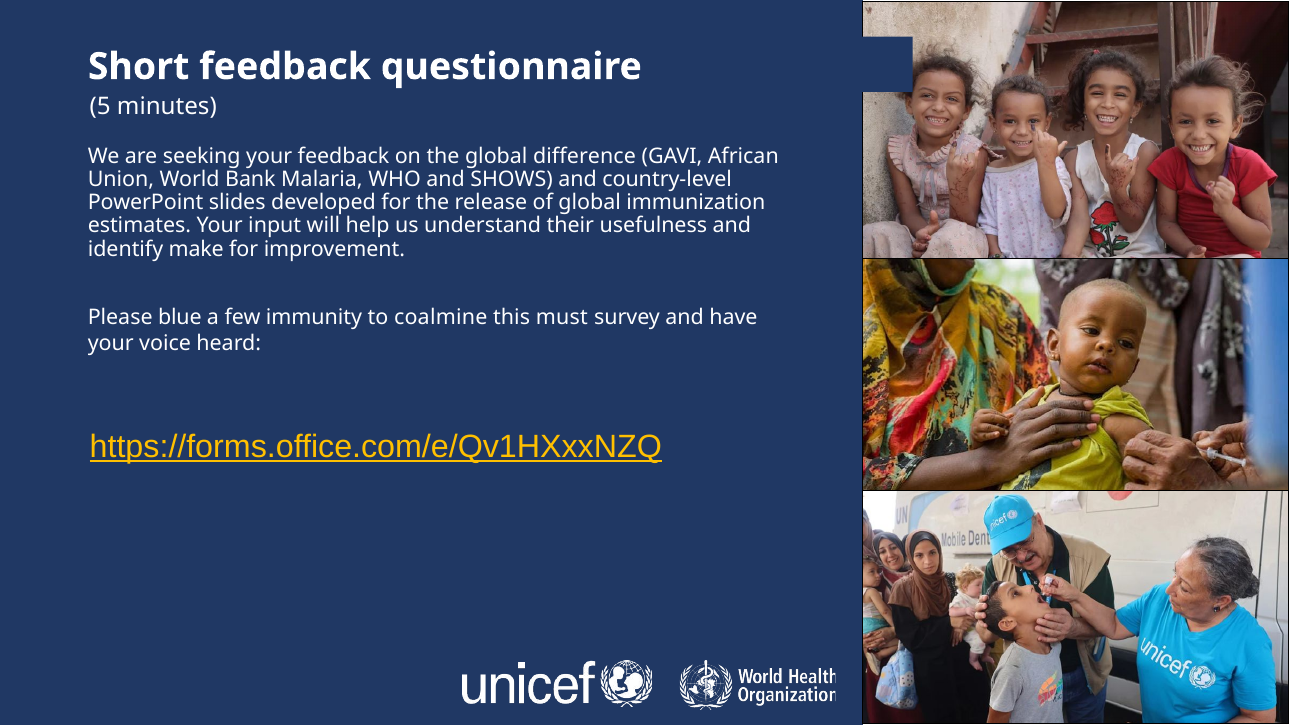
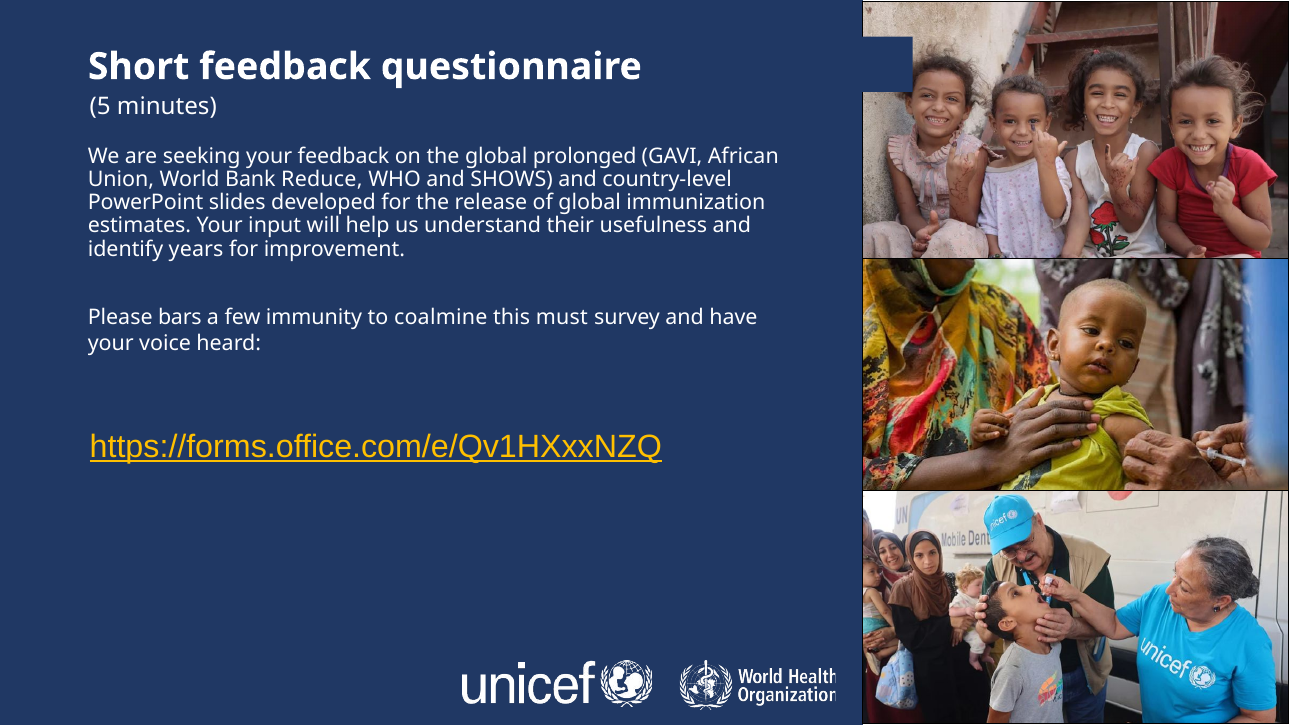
difference: difference -> prolonged (585, 156)
Malaria: Malaria -> Reduce (322, 180)
make: make -> years (196, 249)
blue: blue -> bars (180, 317)
